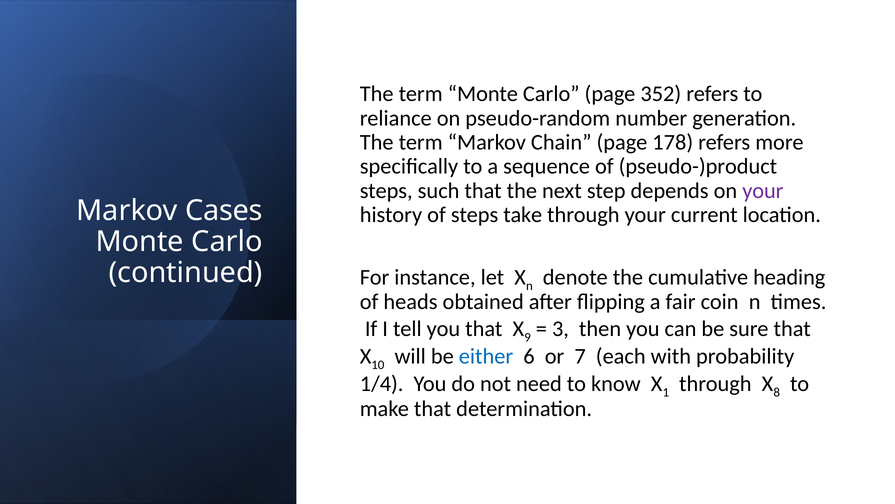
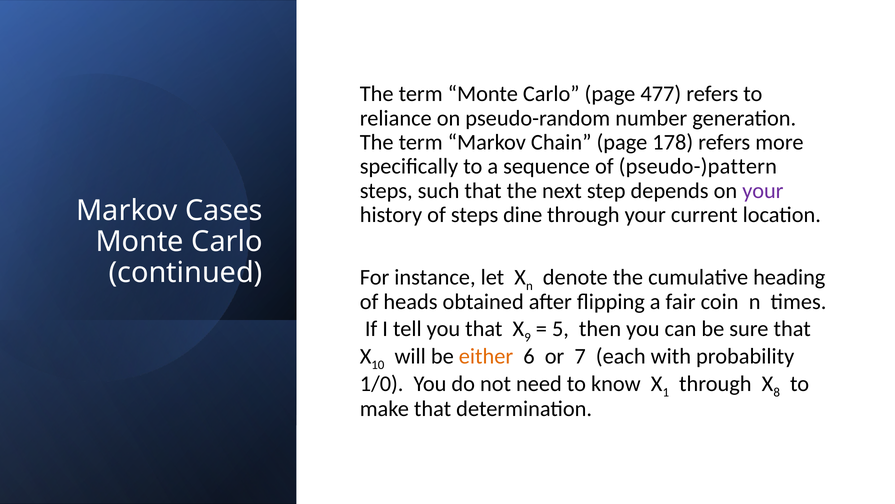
352: 352 -> 477 (661, 94)
pseudo-)product: pseudo-)product -> pseudo-)pattern (698, 166)
take: take -> dine (523, 215)
3: 3 -> 5 (560, 328)
either colour: blue -> orange (486, 356)
1/4: 1/4 -> 1/0 (382, 383)
